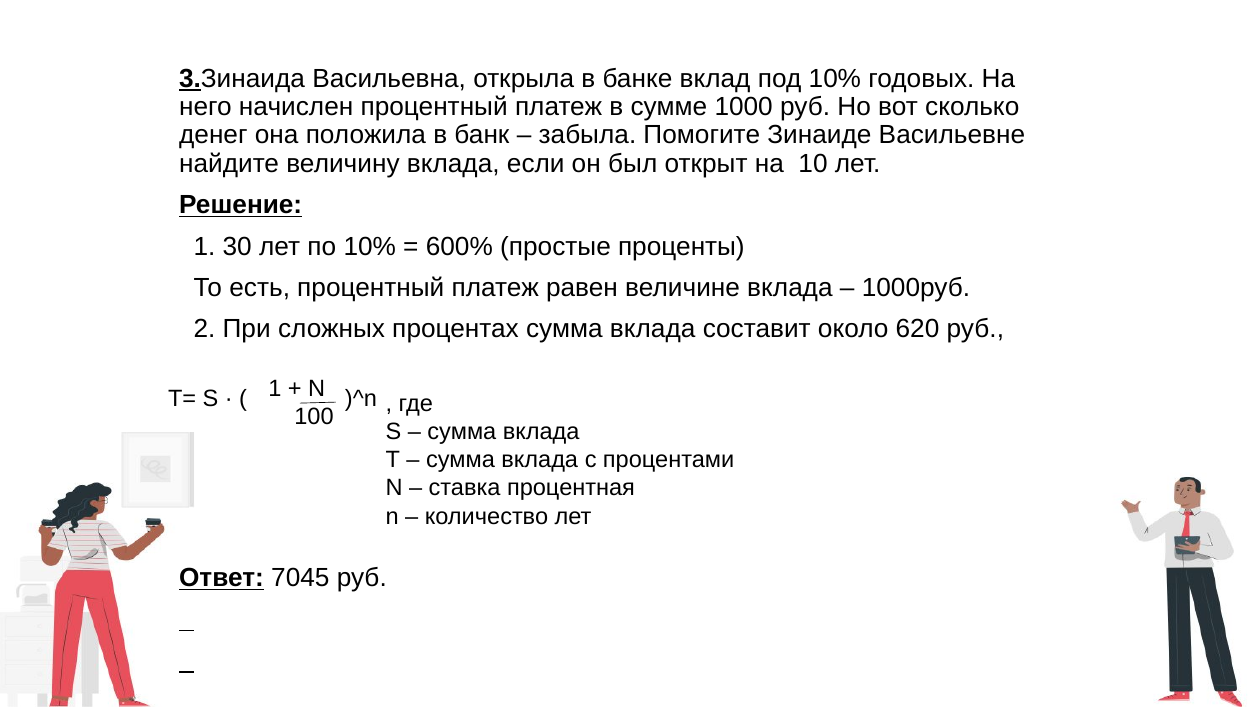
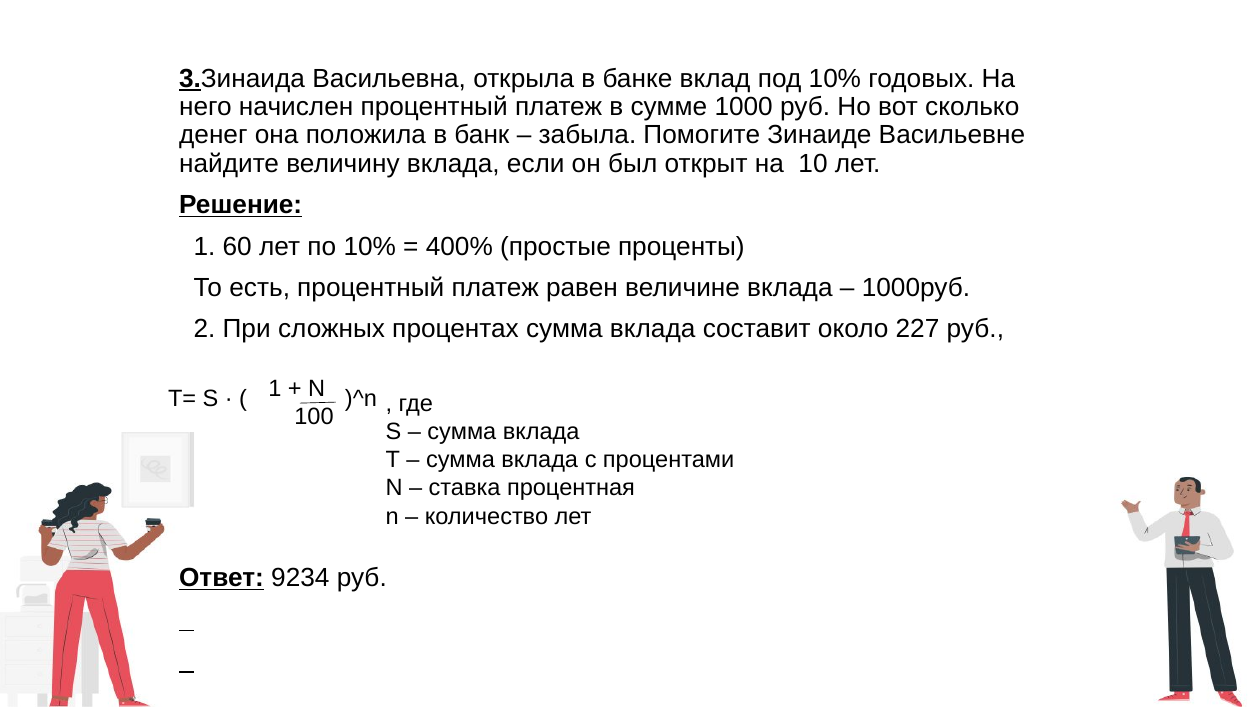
30: 30 -> 60 (237, 246)
600%: 600% -> 400% (459, 246)
620: 620 -> 227 (918, 329)
7045: 7045 -> 9234 (300, 578)
